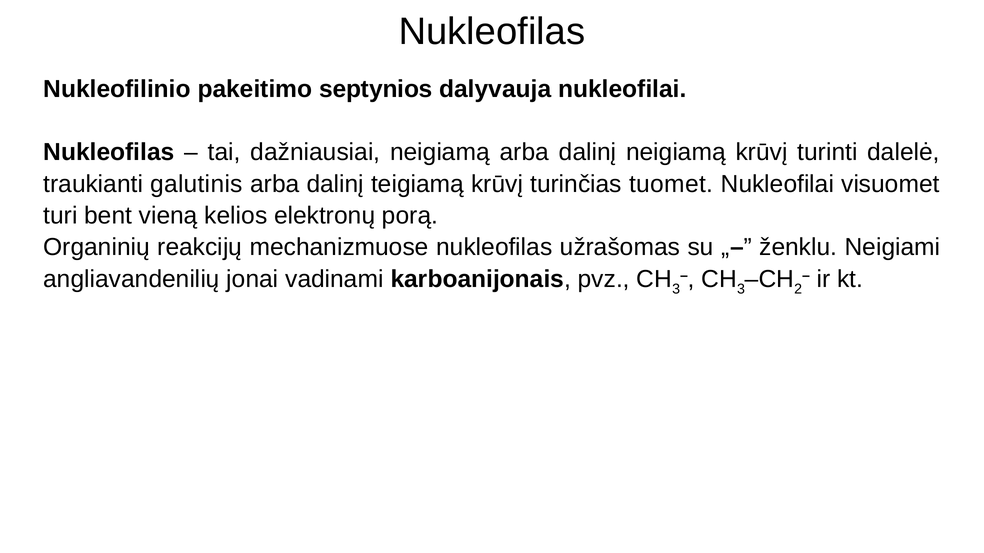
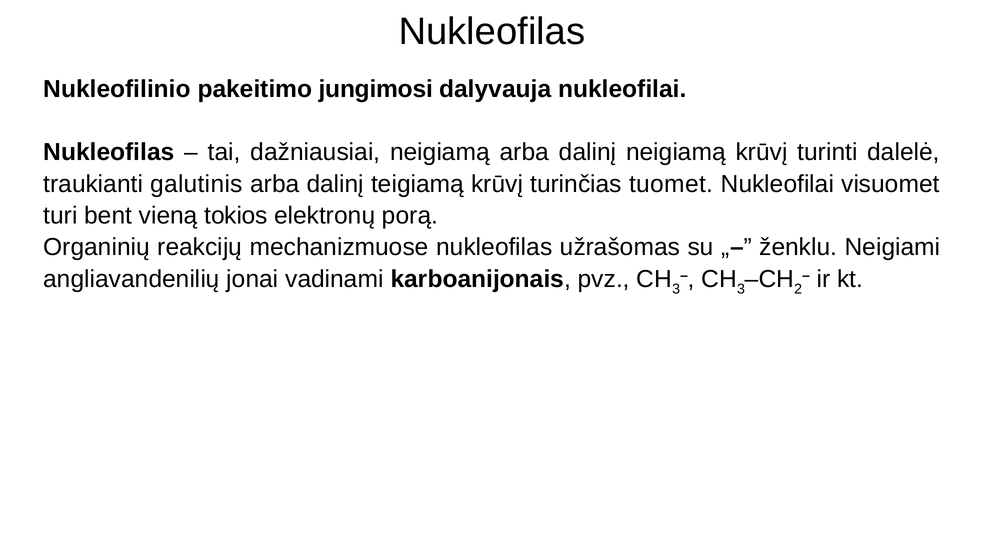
septynios: septynios -> jungimosi (376, 89)
kelios: kelios -> tokios (236, 216)
